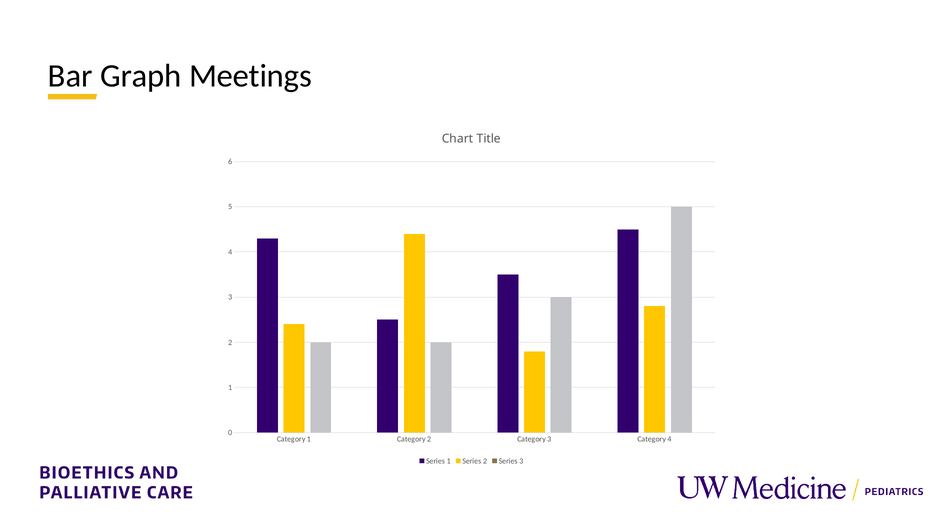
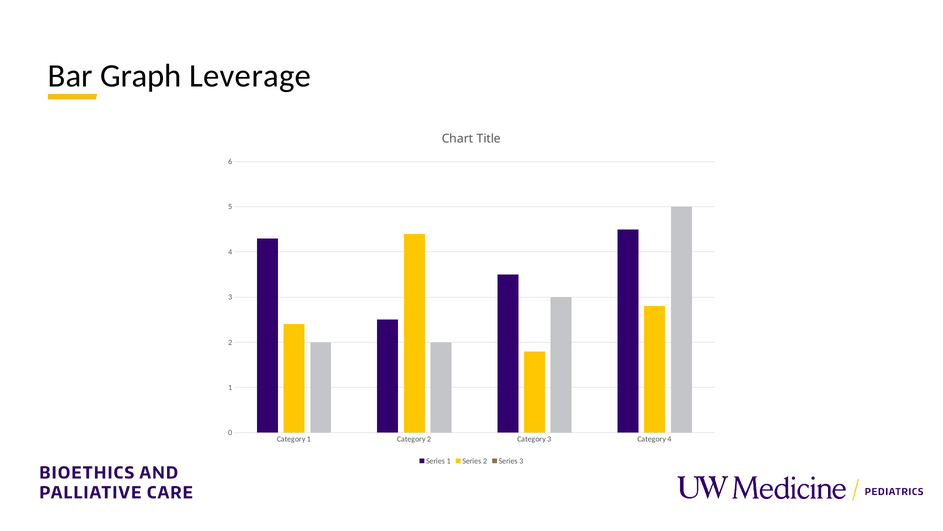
Meetings: Meetings -> Leverage (250, 76)
